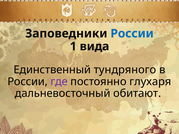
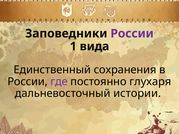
России colour: blue -> purple (132, 34)
тундряного: тундряного -> сохранения (125, 70)
обитают: обитают -> истории (137, 94)
